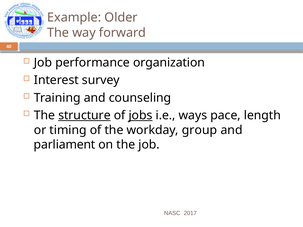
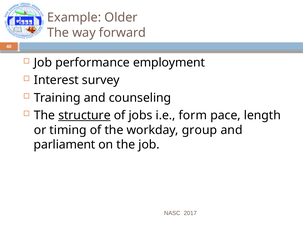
organization: organization -> employment (169, 63)
jobs underline: present -> none (140, 115)
ways: ways -> form (193, 115)
